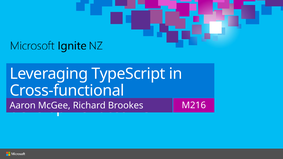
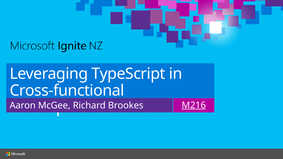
M216 underline: none -> present (194, 105)
